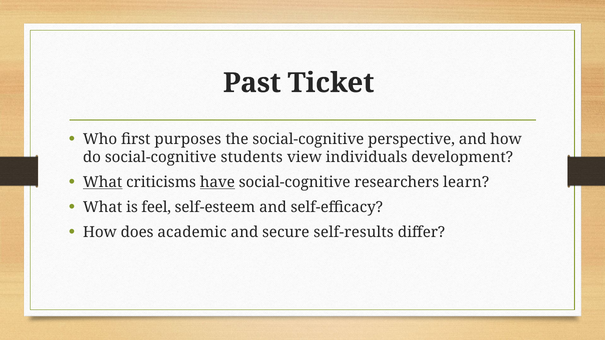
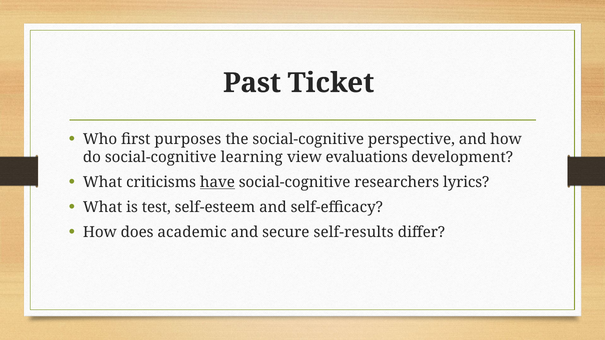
students: students -> learning (252, 157)
individuals: individuals -> evaluations (367, 157)
What underline: present -> none (103, 182)
learn: learn -> lyrics (466, 182)
feel: feel -> test (156, 207)
